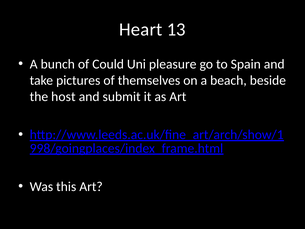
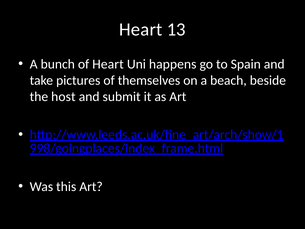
of Could: Could -> Heart (108, 64)
pleasure: pleasure -> happens (173, 64)
